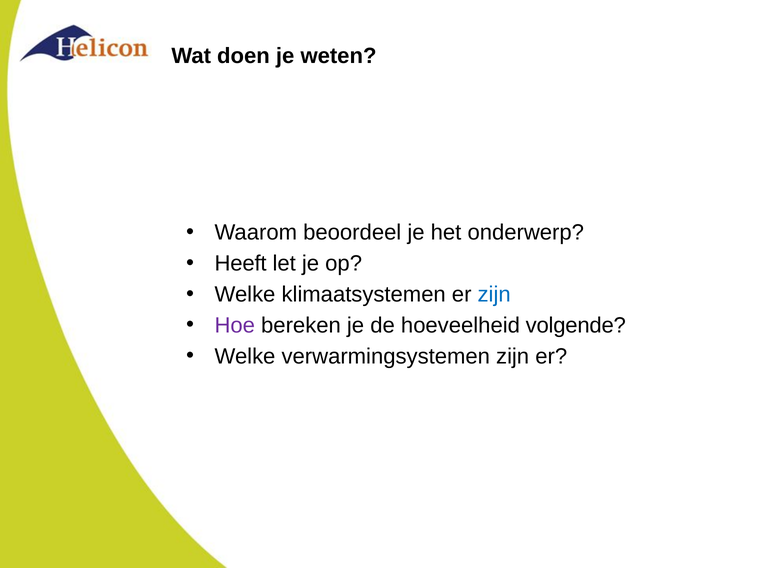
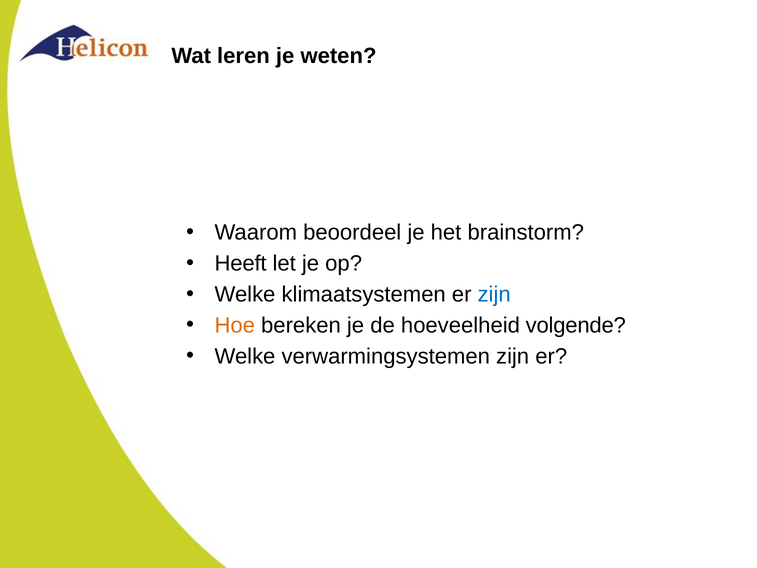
doen: doen -> leren (243, 56)
onderwerp: onderwerp -> brainstorm (526, 233)
Hoe colour: purple -> orange (235, 325)
